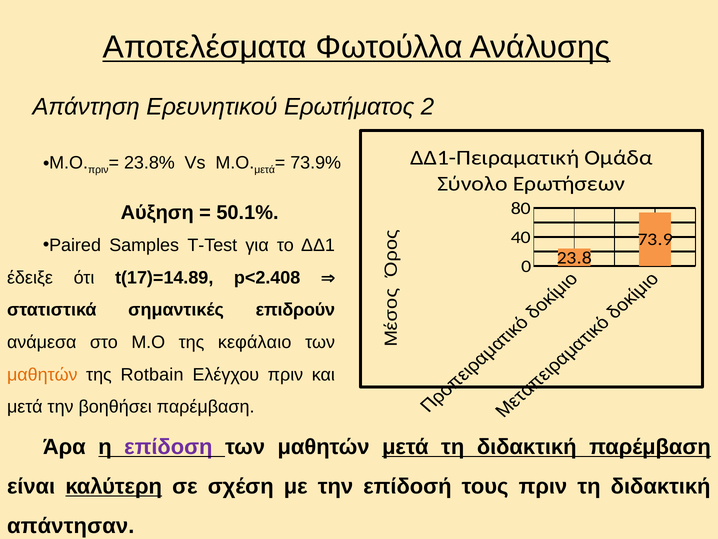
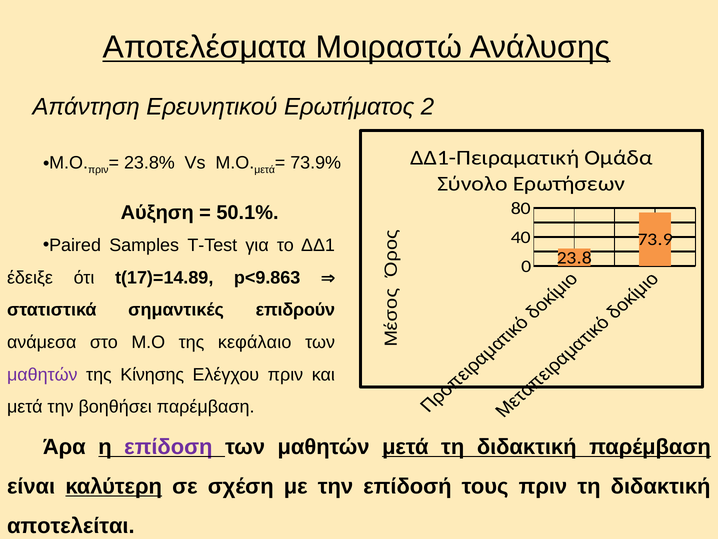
Φωτούλλα: Φωτούλλα -> Μοιραστώ (389, 47)
p<2.408: p<2.408 -> p<9.863 (267, 277)
μαθητών colour: orange -> purple (42, 374)
Rotbain: Rotbain -> Κίνησης (152, 374)
απάντησαν: απάντησαν -> αποτελείται (71, 525)
